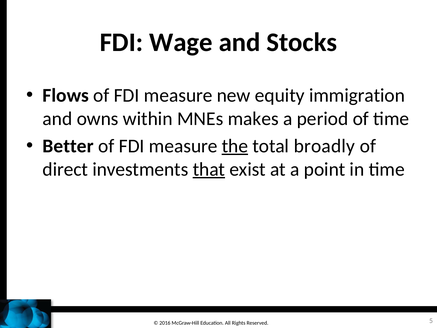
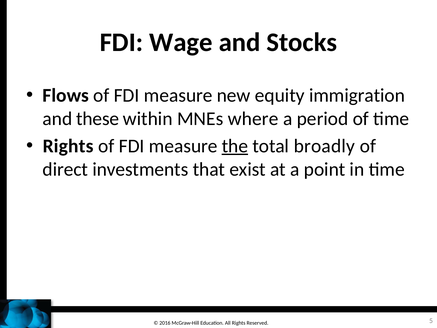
owns: owns -> these (98, 119)
makes: makes -> where (253, 119)
Better: Better -> Rights (68, 146)
that underline: present -> none (209, 169)
